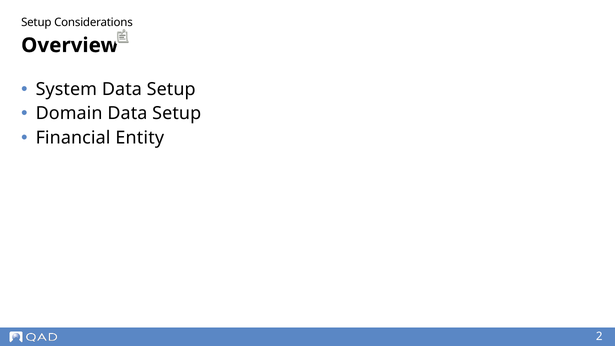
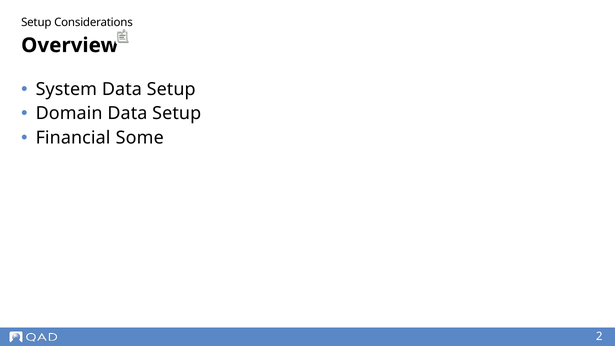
Entity: Entity -> Some (140, 138)
